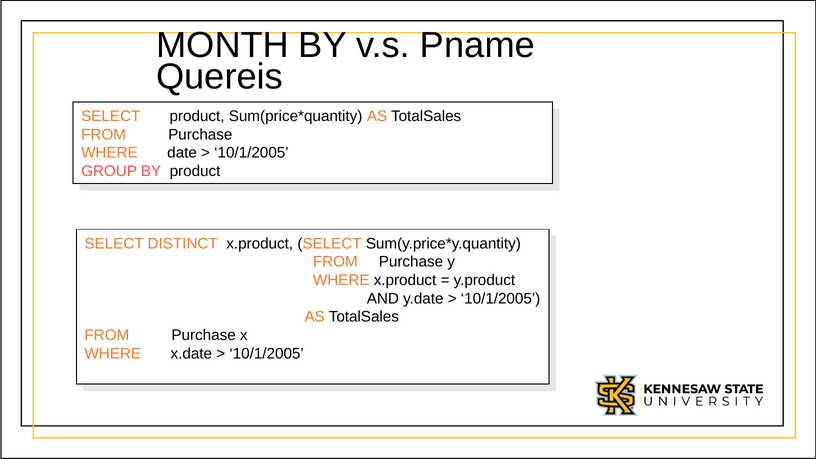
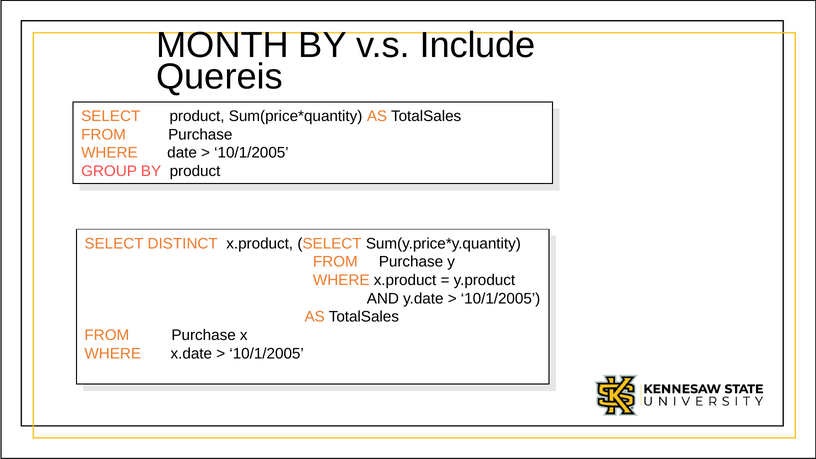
Pname: Pname -> Include (478, 45)
